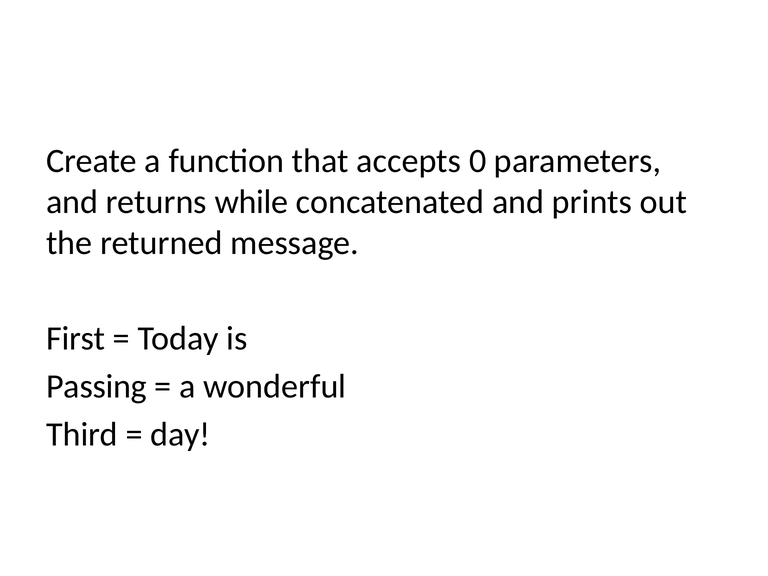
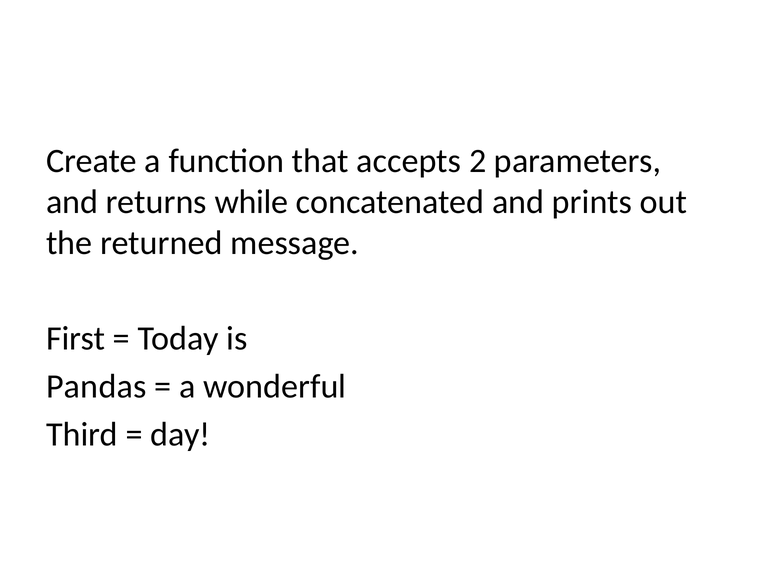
0: 0 -> 2 (478, 161)
Passing: Passing -> Pandas (96, 386)
